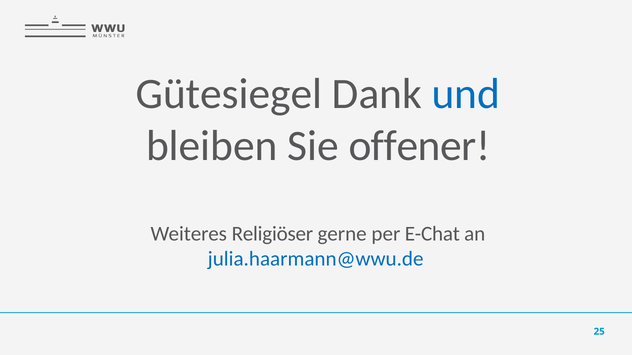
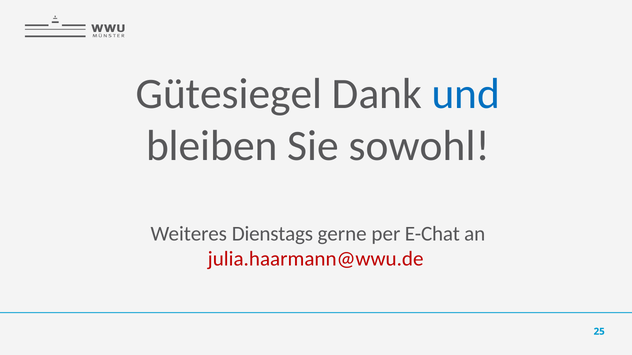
offener: offener -> sowohl (419, 146)
Religiöser: Religiöser -> Dienstags (272, 234)
julia.haarmann@wwu.de colour: blue -> red (316, 259)
